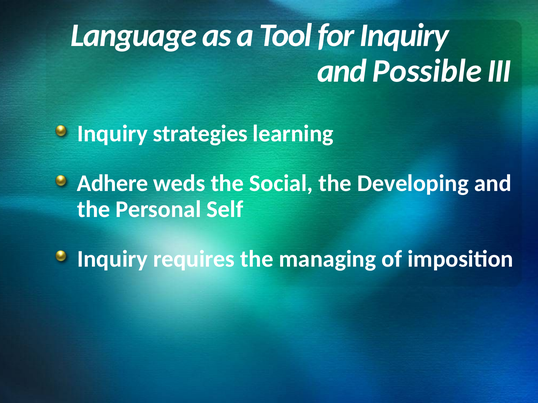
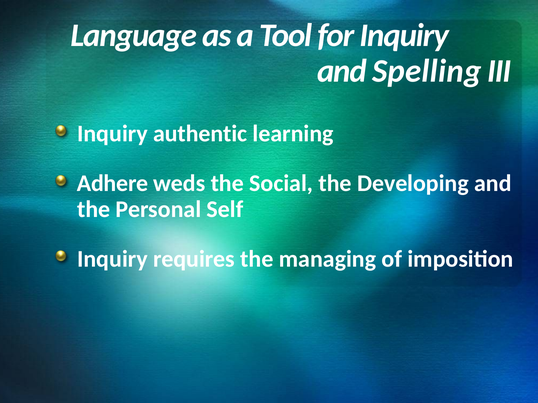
Possible: Possible -> Spelling (427, 71)
strategies: strategies -> authentic (200, 134)
